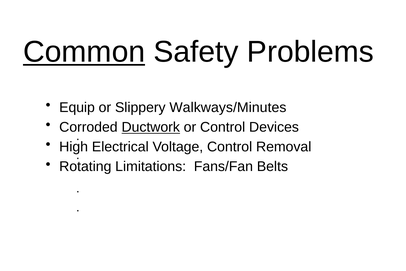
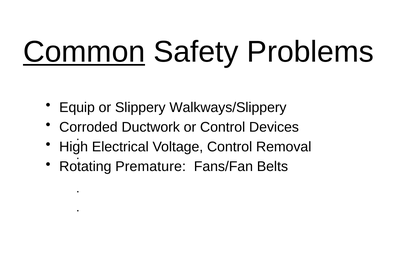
Walkways/Minutes: Walkways/Minutes -> Walkways/Slippery (228, 107)
Ductwork underline: present -> none (151, 127)
Limitations: Limitations -> Premature (151, 166)
